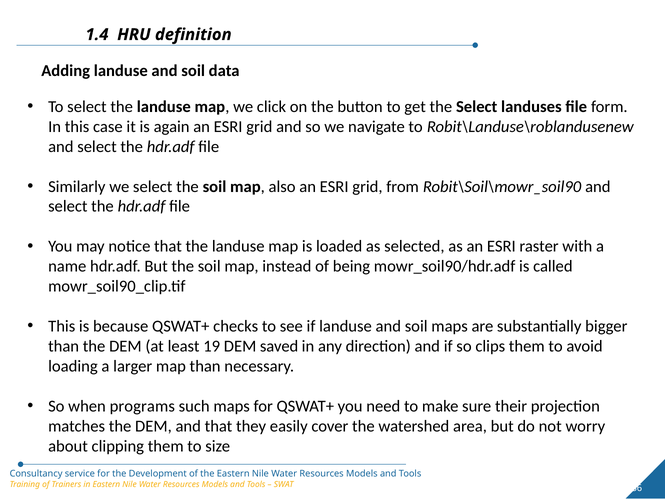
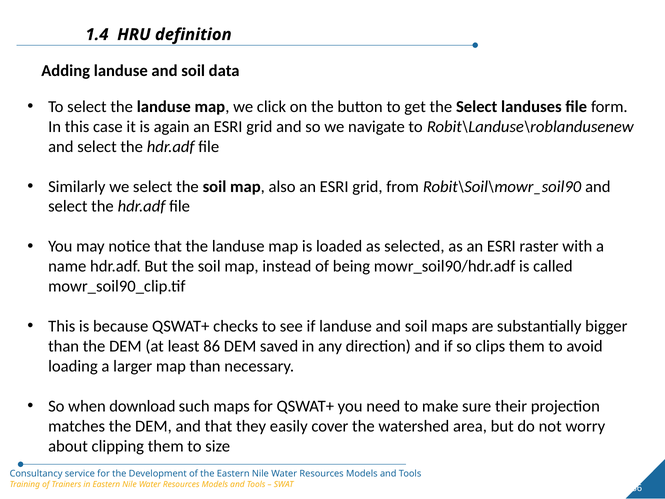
19: 19 -> 86 (212, 346)
programs: programs -> download (142, 406)
